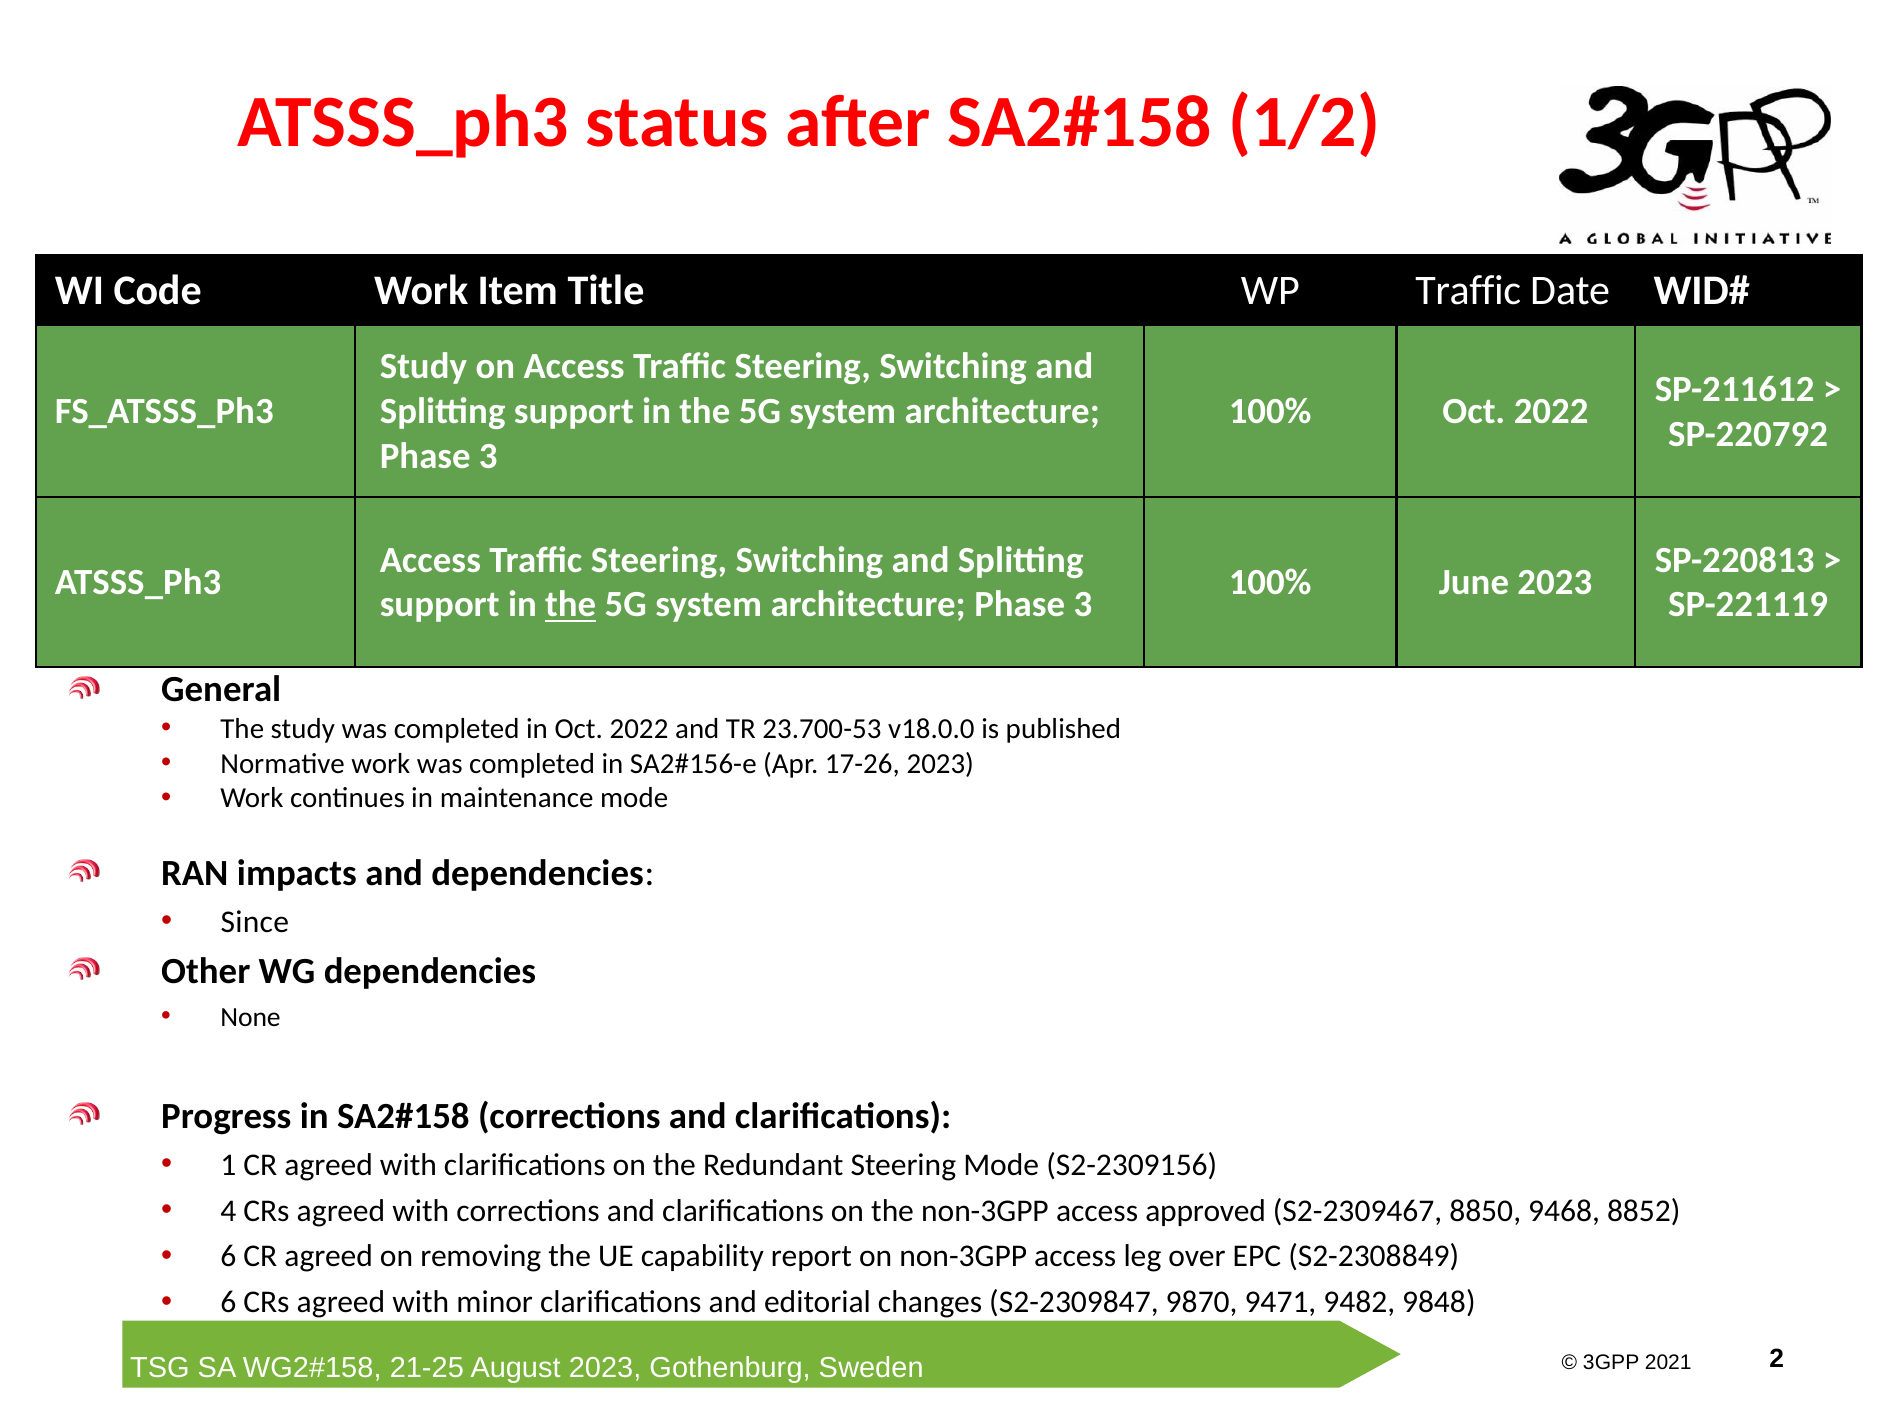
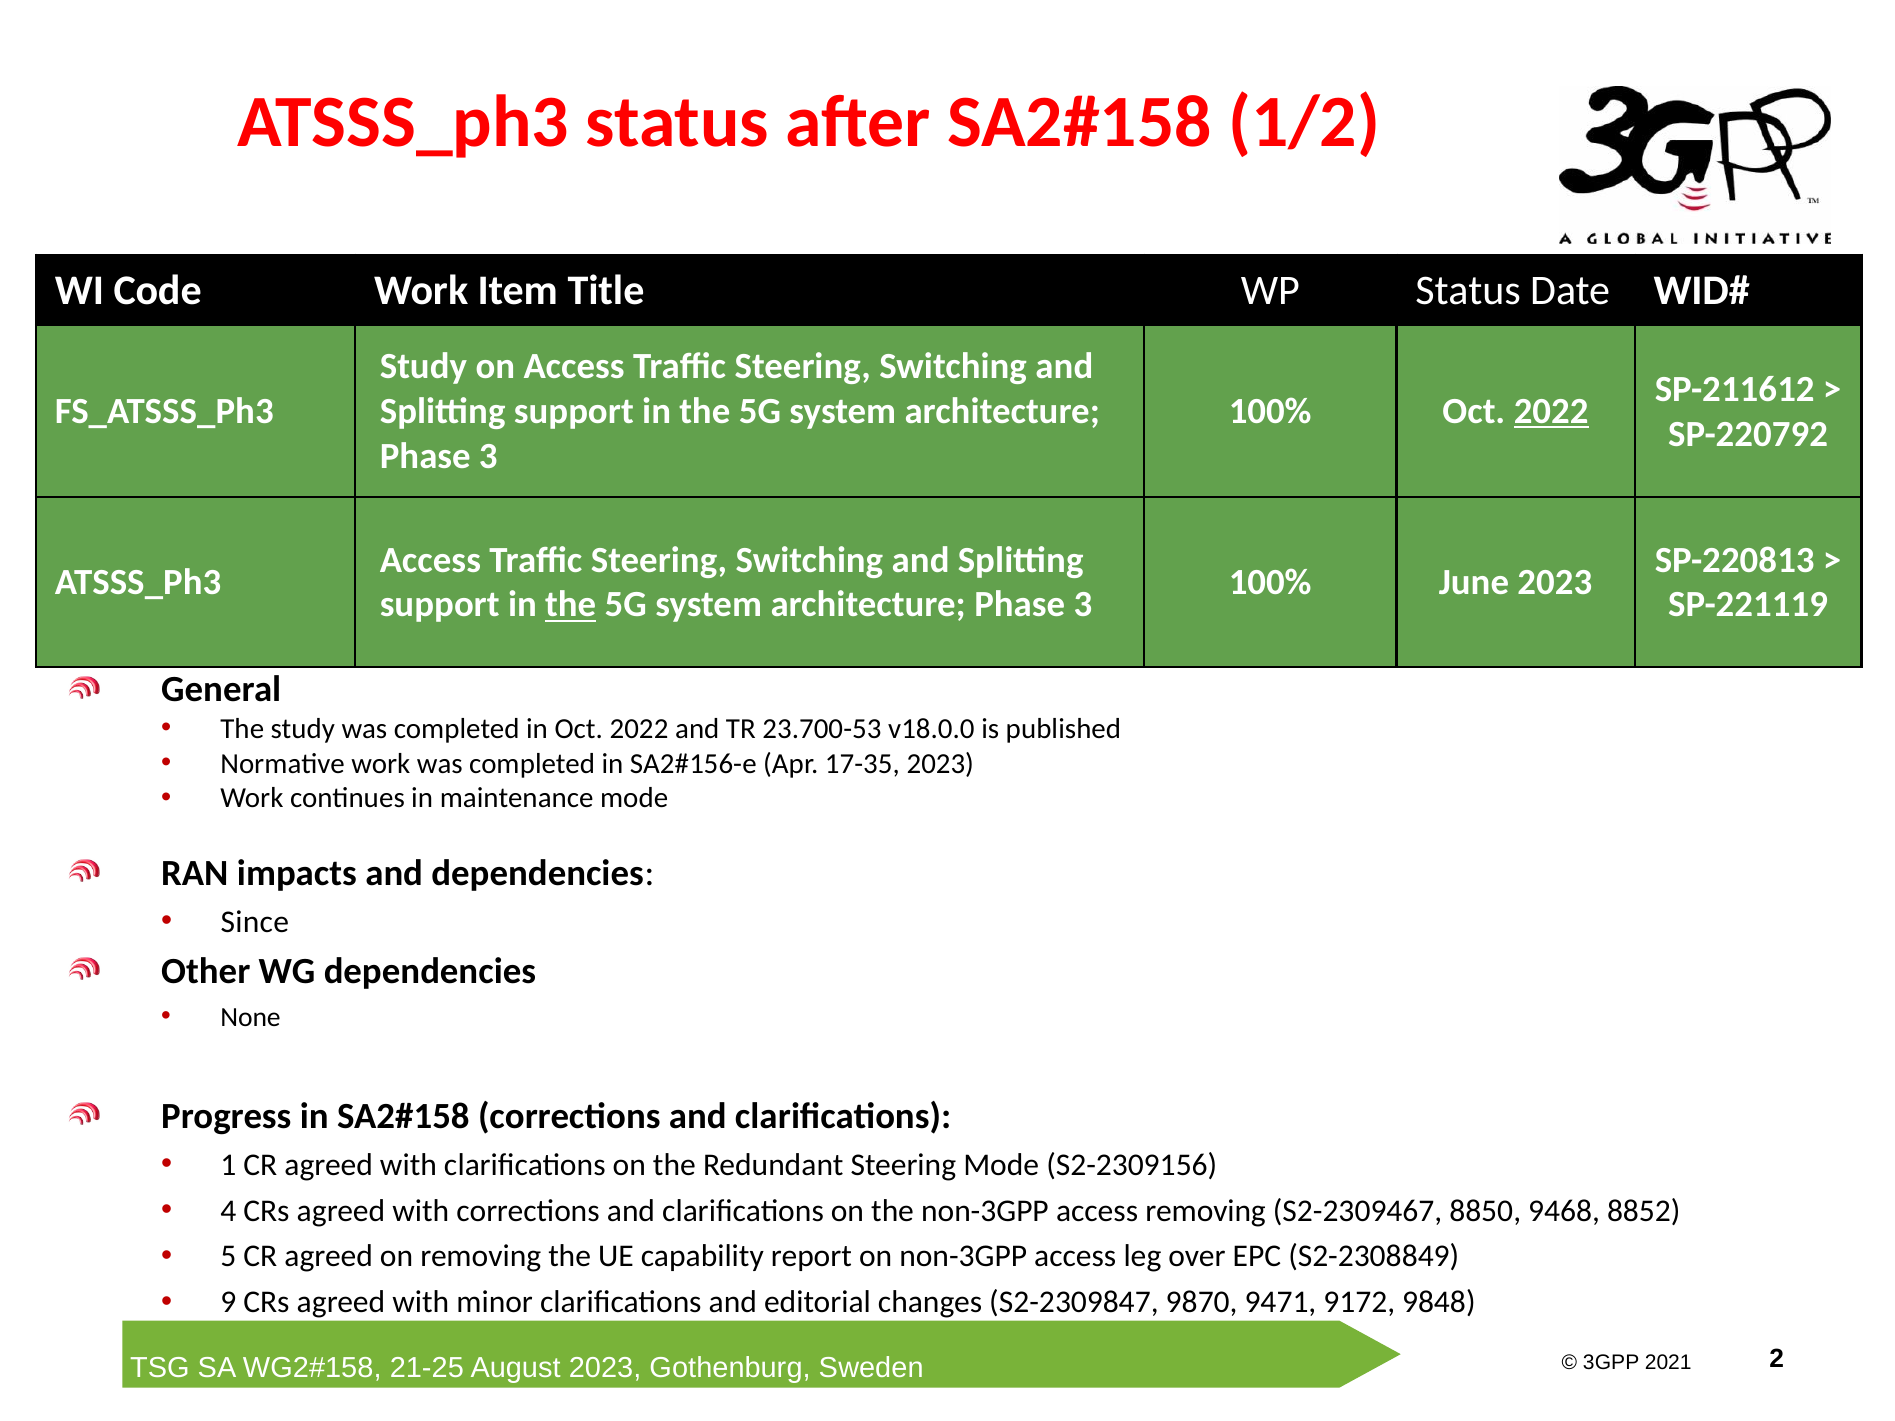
WP Traffic: Traffic -> Status (1468, 290)
2022 underline: none -> present (1551, 412)
17-26: 17-26 -> 17-35 (862, 764)
access approved: approved -> removing (1206, 1211)
6: 6 -> 5 (228, 1257)
6: 6 -> 9 (228, 1303)
9482: 9482 -> 9172 (1359, 1303)
